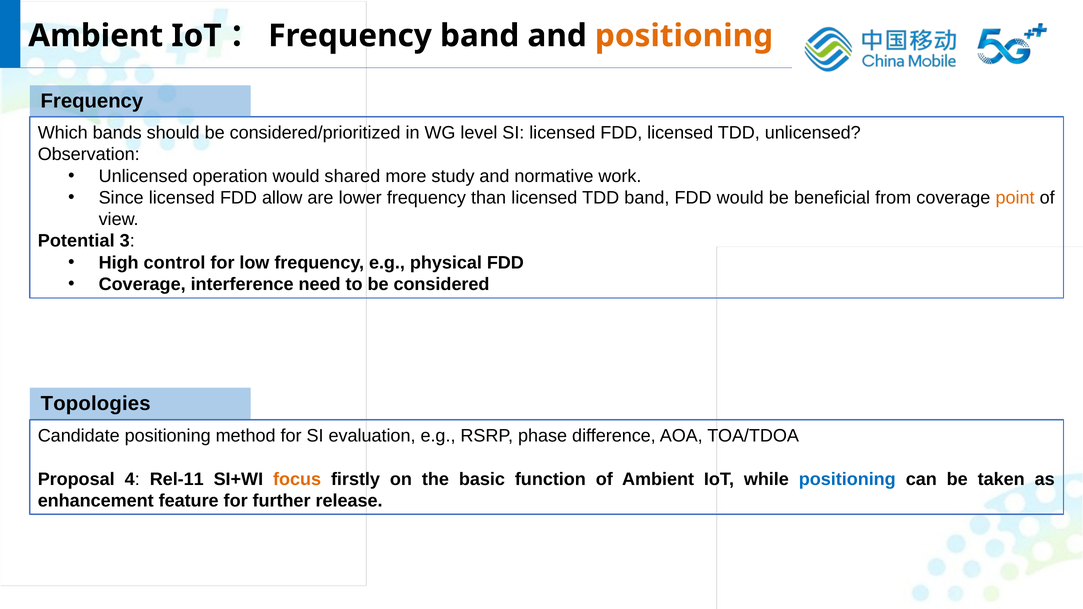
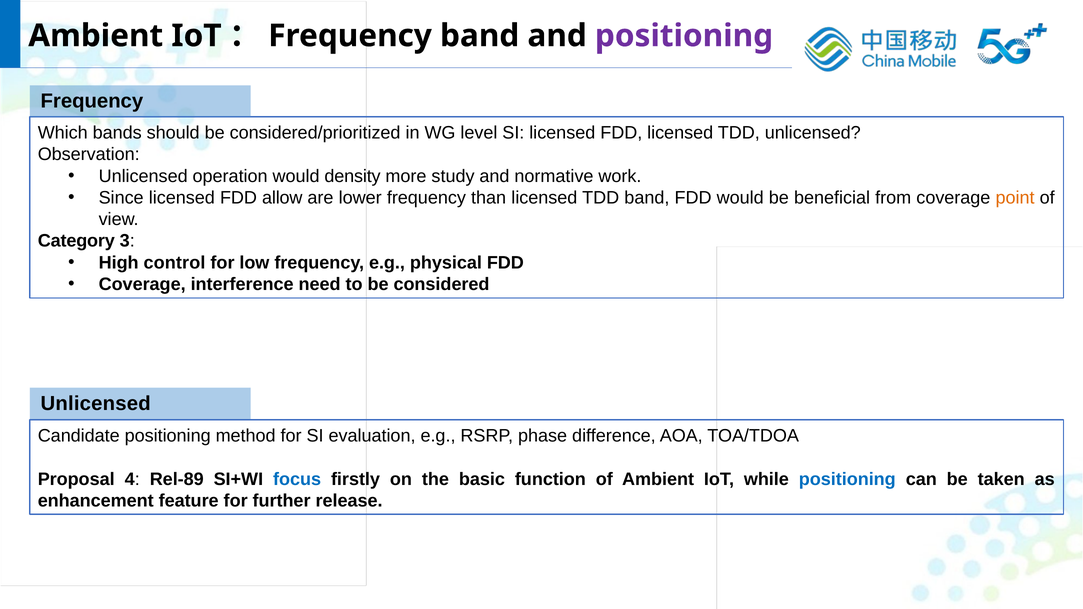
positioning colour: orange -> purple (684, 36)
shared: shared -> density (353, 176)
Potential: Potential -> Category (76, 241)
Topologies: Topologies -> Unlicensed (96, 404)
Rel-11: Rel-11 -> Rel-89 (177, 479)
focus colour: orange -> blue (297, 479)
